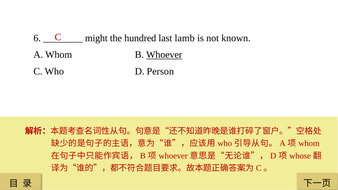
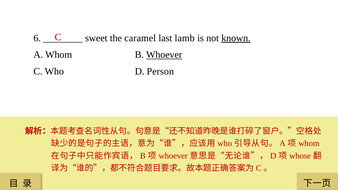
might: might -> sweet (96, 38)
hundred: hundred -> caramel (140, 38)
known underline: none -> present (236, 38)
